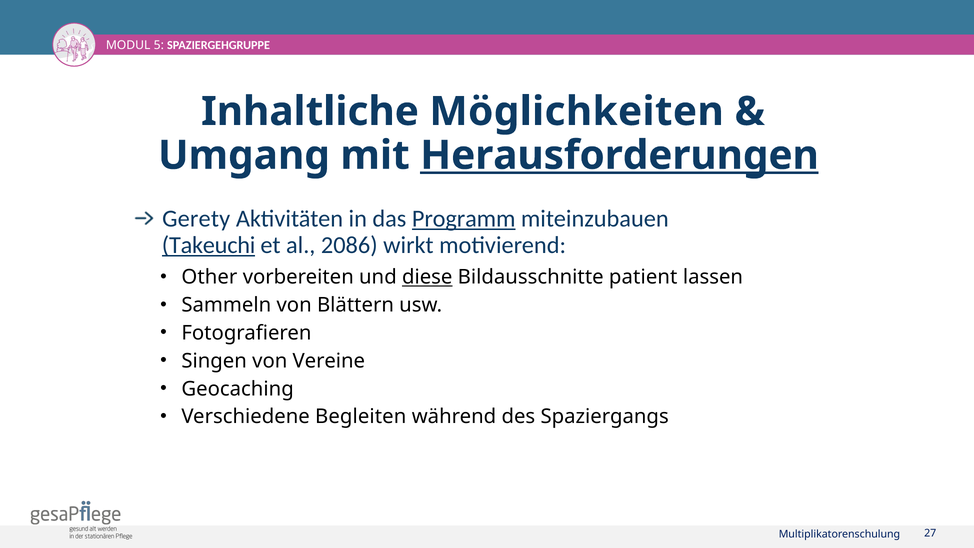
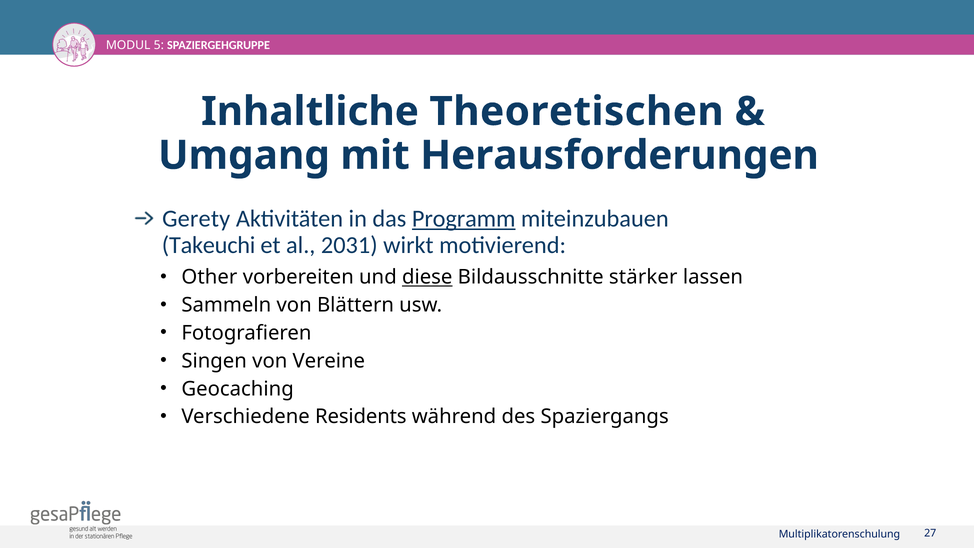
Möglichkeiten: Möglichkeiten -> Theoretischen (577, 112)
Herausforderungen underline: present -> none (620, 155)
Takeuchi underline: present -> none (209, 245)
2086: 2086 -> 2031 (349, 245)
patient: patient -> stärker (643, 277)
Begleiten: Begleiten -> Residents (361, 417)
